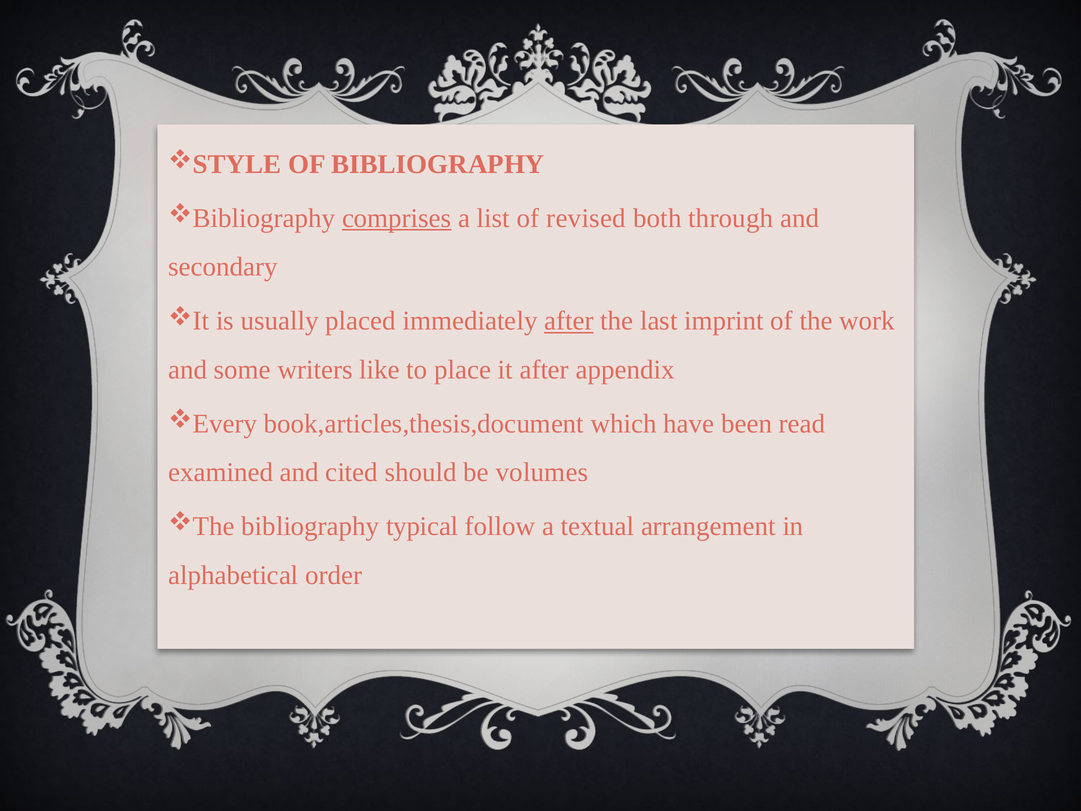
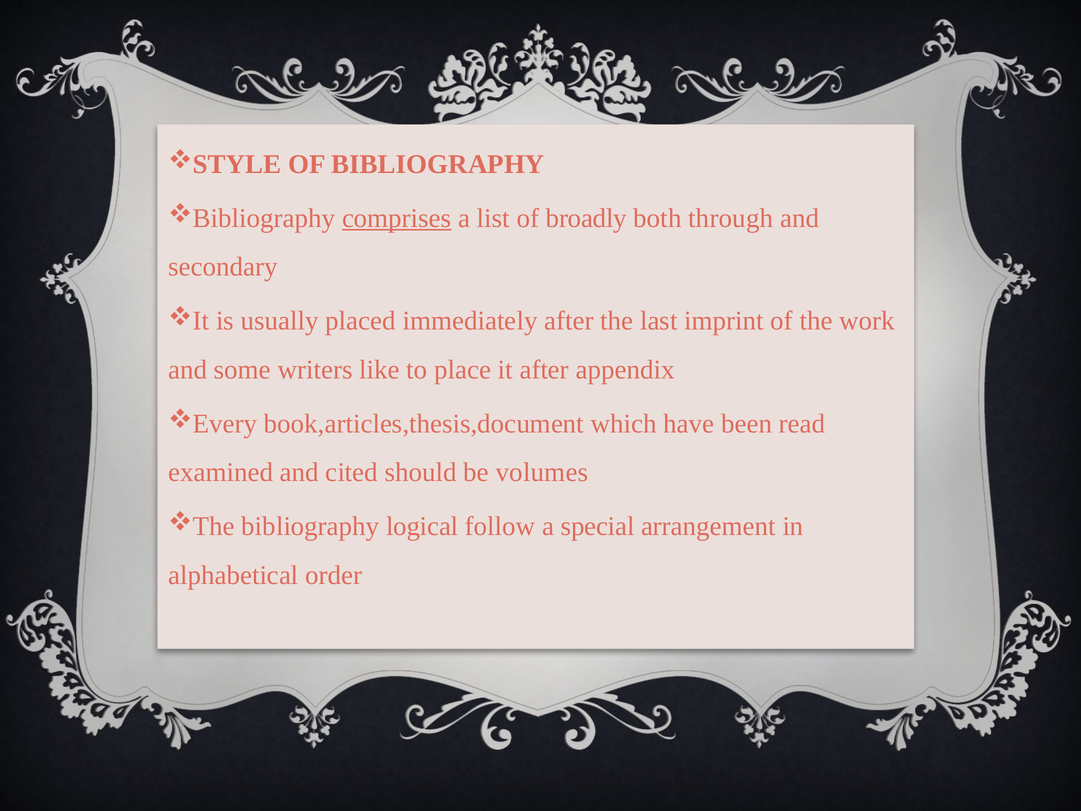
revised: revised -> broadly (586, 218)
after underline: present -> none (569, 321)
typical: typical -> logical (422, 526)
textual: textual -> special (598, 526)
